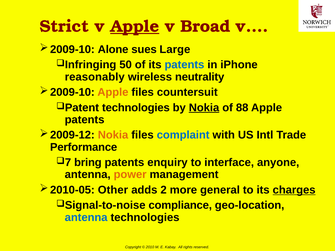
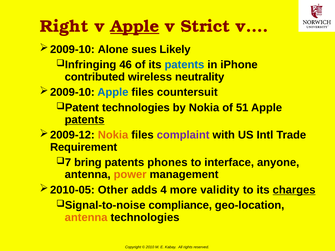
Strict: Strict -> Right (64, 26)
Broad: Broad -> Strict (205, 26)
Large: Large -> Likely (175, 49)
50: 50 -> 46 (126, 65)
reasonably: reasonably -> contributed (95, 77)
Apple colour: orange -> blue (113, 92)
Nokia underline: present -> none (204, 108)
88: 88 -> 51 (242, 108)
patents underline: none -> present (85, 120)
complaint colour: blue -> purple (183, 135)
Performance: Performance -> Requirement (84, 147)
enquiry: enquiry -> phones (167, 163)
2: 2 -> 4 (164, 190)
general: general -> validity (220, 190)
antenna colour: blue -> orange (86, 218)
